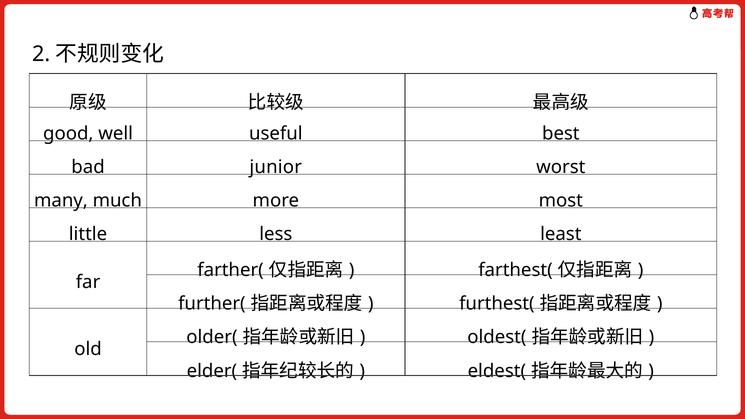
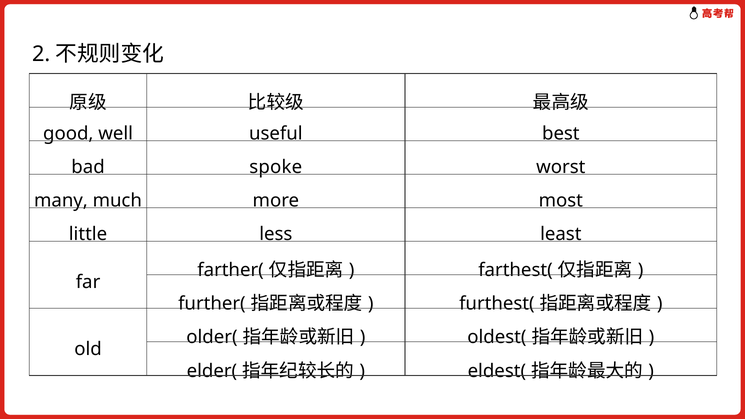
junior: junior -> spoke (276, 167)
